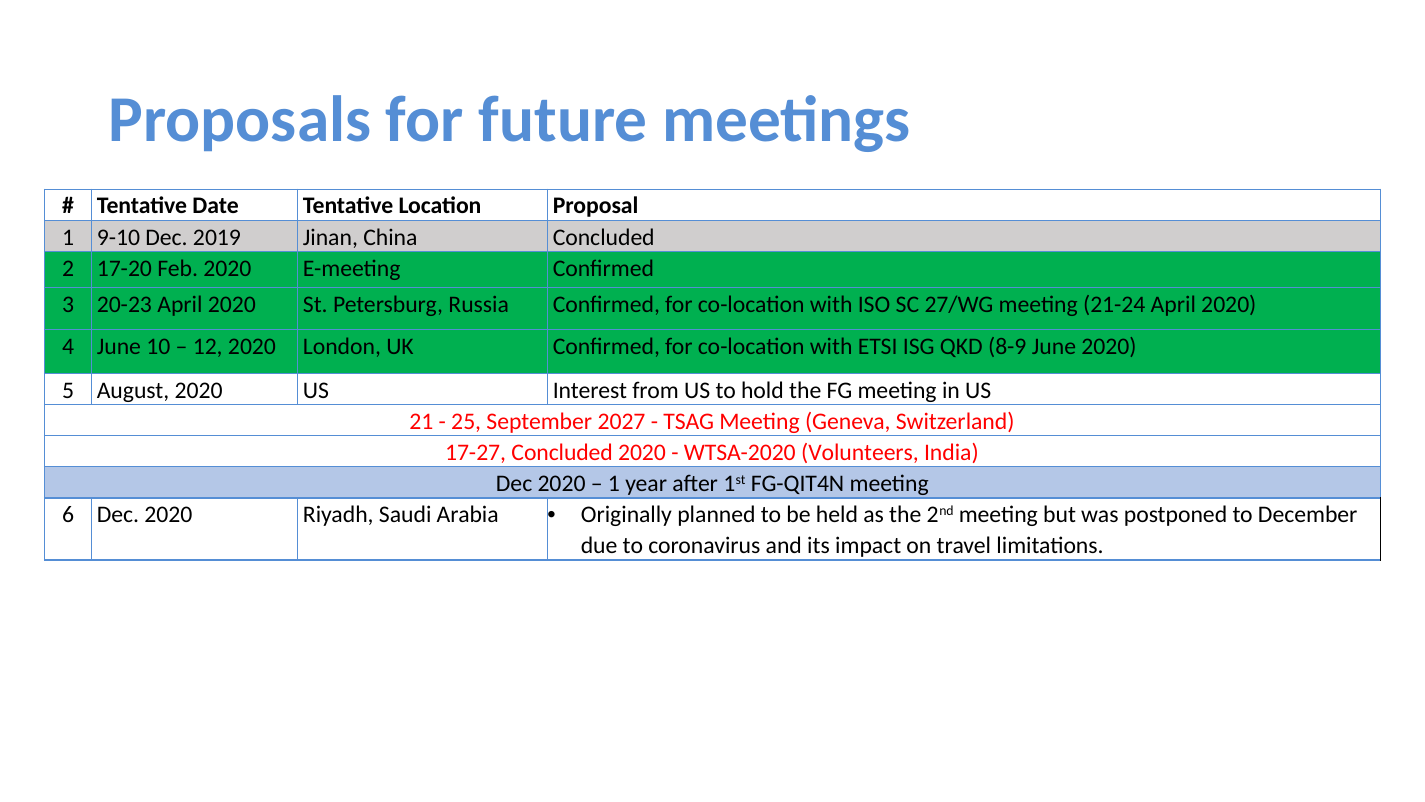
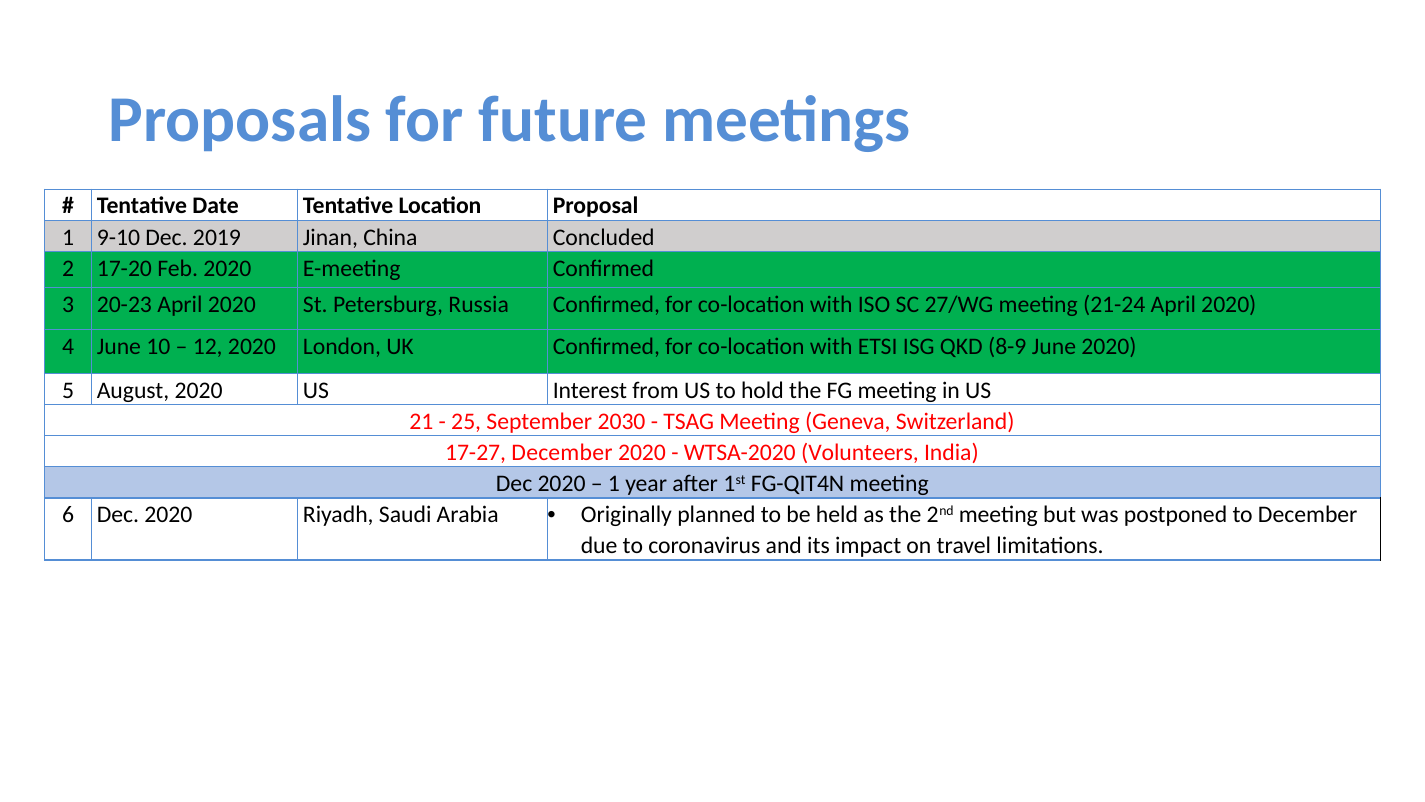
2027: 2027 -> 2030 (622, 421)
17-27 Concluded: Concluded -> December (562, 452)
